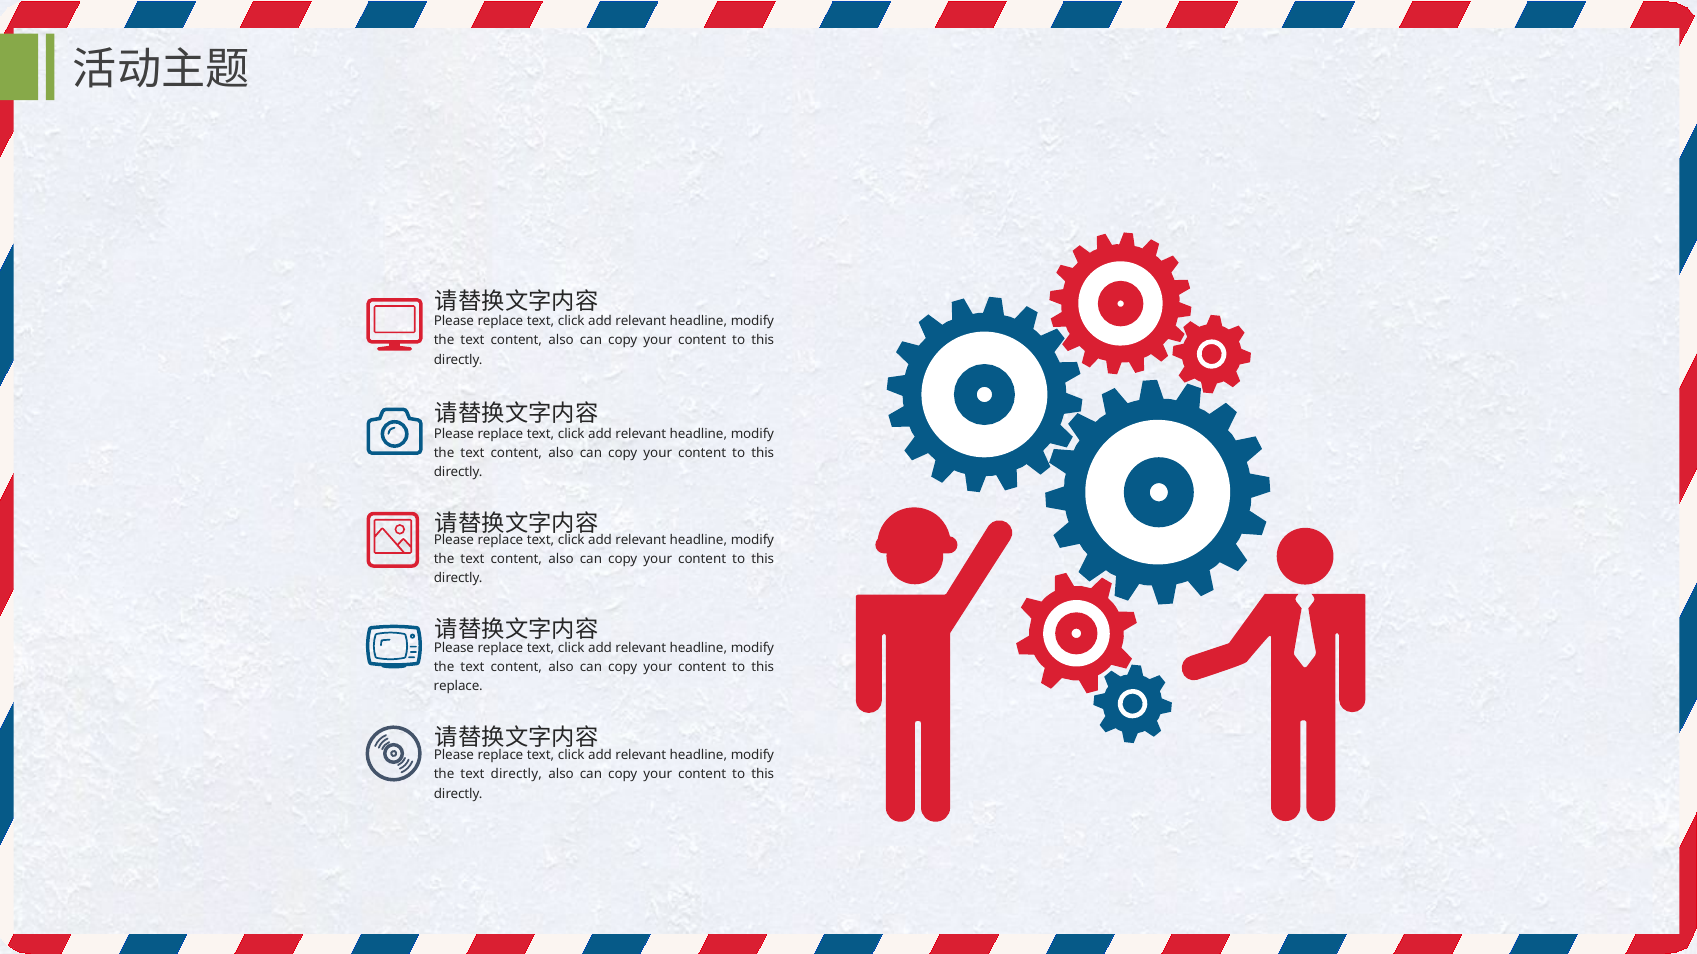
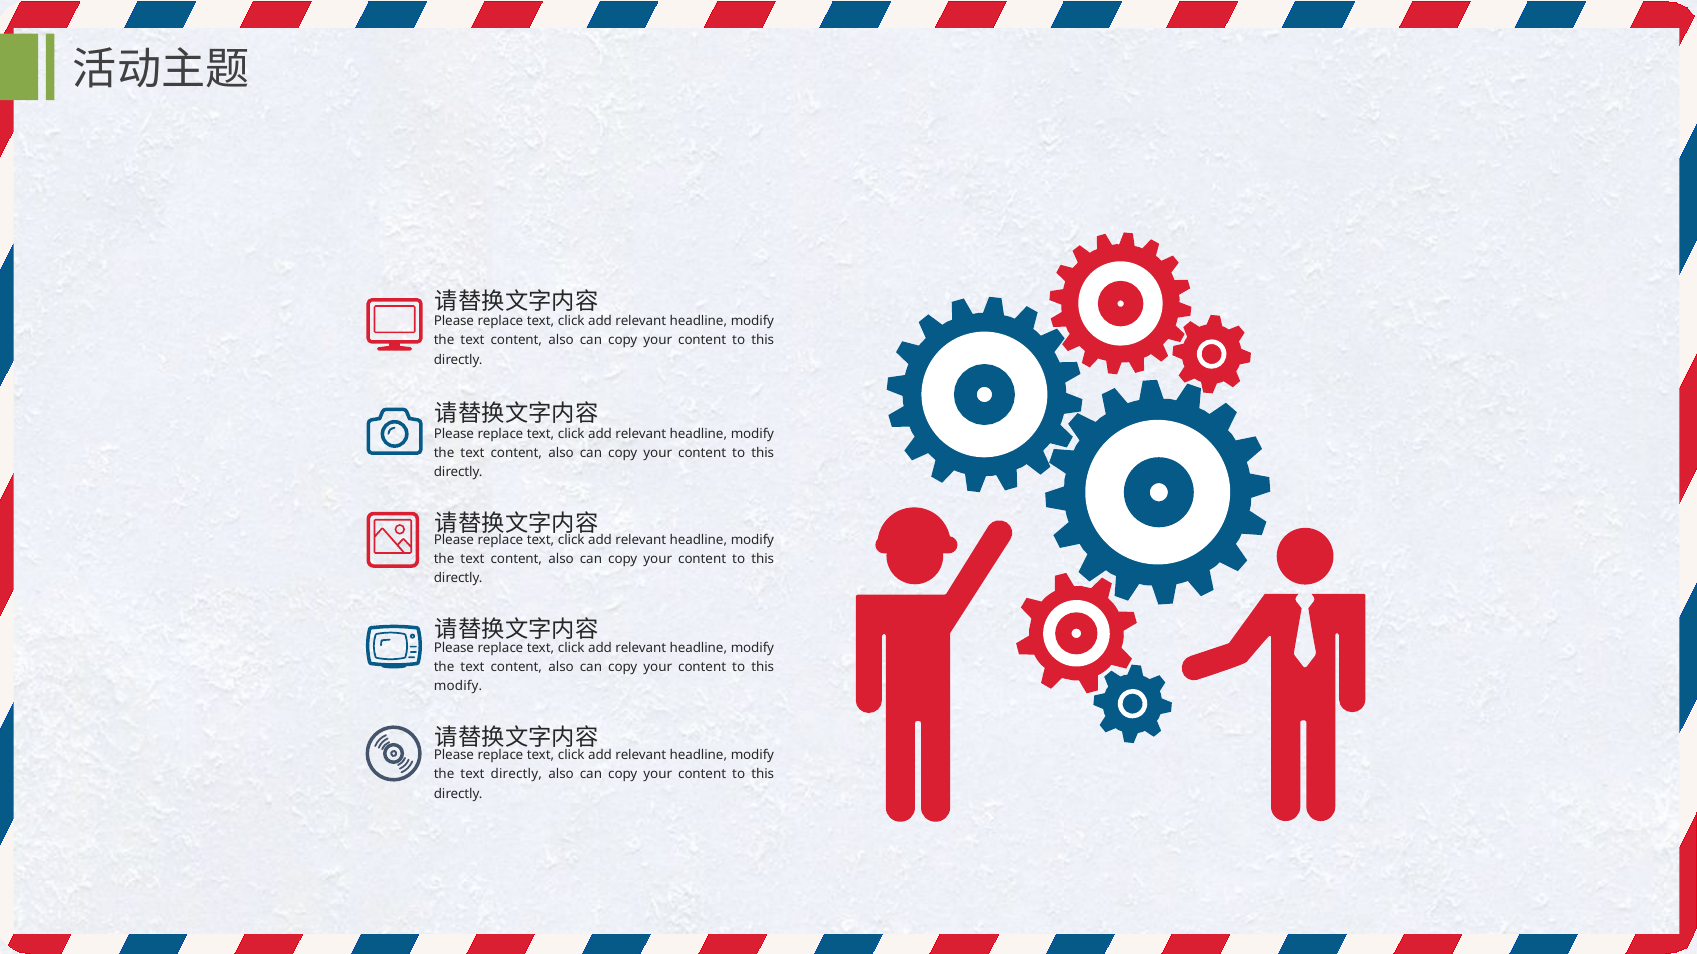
replace: replace -> modify (458, 687)
